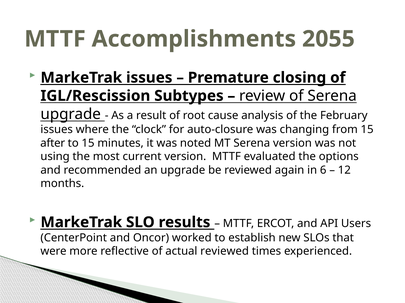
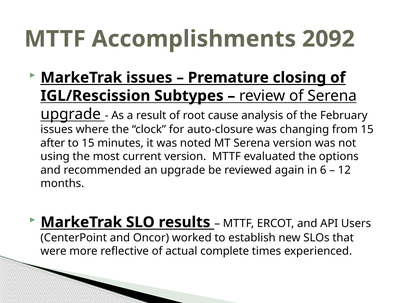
2055: 2055 -> 2092 (328, 39)
actual reviewed: reviewed -> complete (225, 252)
